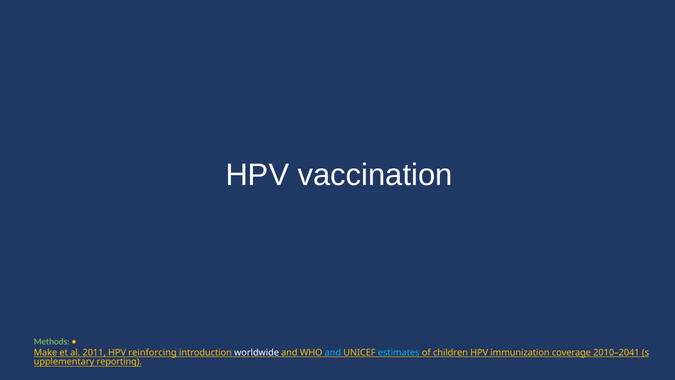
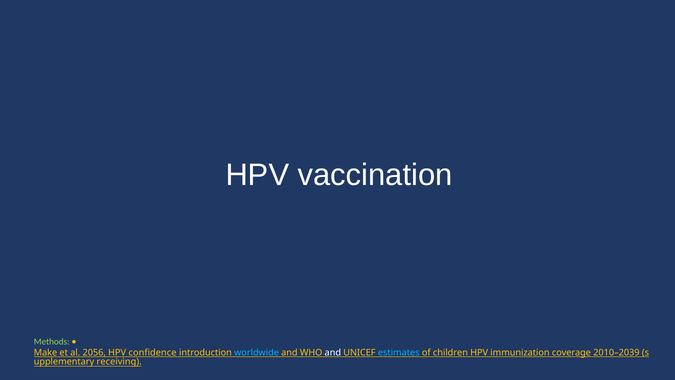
2011: 2011 -> 2056 (94, 353)
reinforcing: reinforcing -> confidence (152, 353)
worldwide colour: white -> light blue (257, 353)
and colour: light blue -> white (333, 353)
2010–2041: 2010–2041 -> 2010–2039 (616, 353)
reporting: reporting -> receiving (119, 362)
